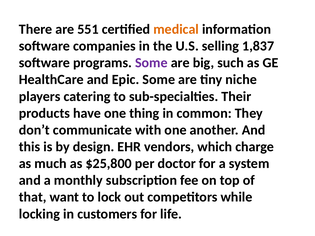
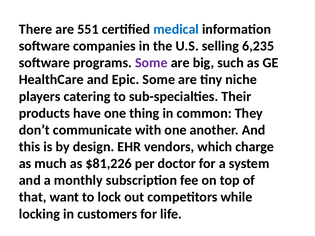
medical colour: orange -> blue (176, 29)
1,837: 1,837 -> 6,235 (258, 46)
$25,800: $25,800 -> $81,226 (109, 164)
